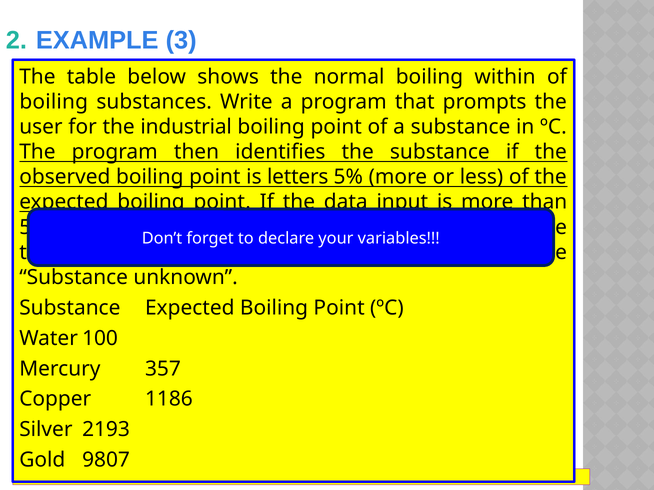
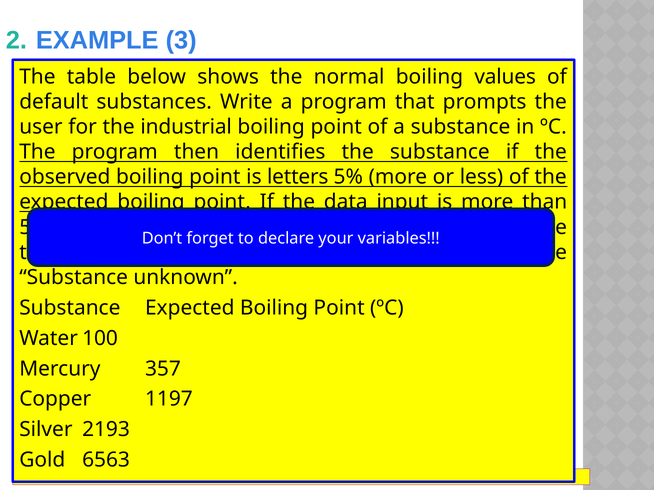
within: within -> values (505, 77)
boiling: boiling -> default (54, 102)
1186: 1186 -> 1197 (169, 400)
9807: 9807 -> 6563 (106, 461)
